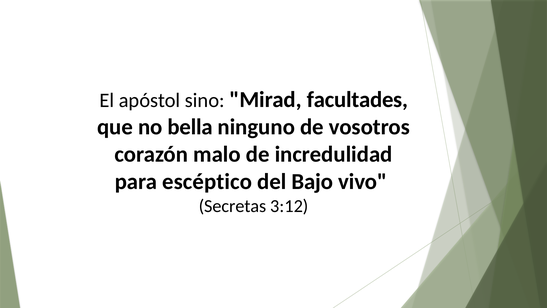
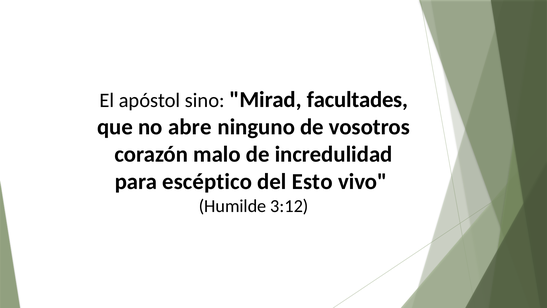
bella: bella -> abre (190, 127)
Bajo: Bajo -> Esto (312, 182)
Secretas: Secretas -> Humilde (233, 206)
